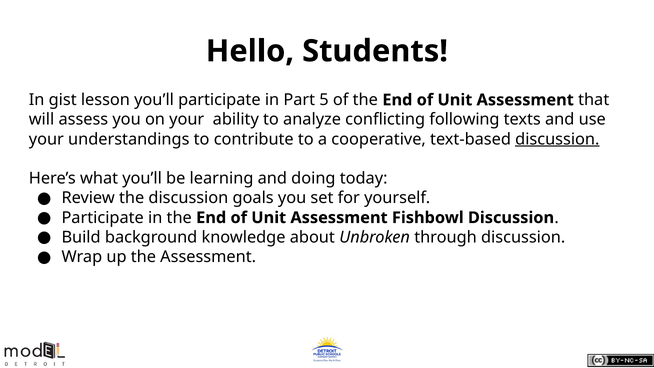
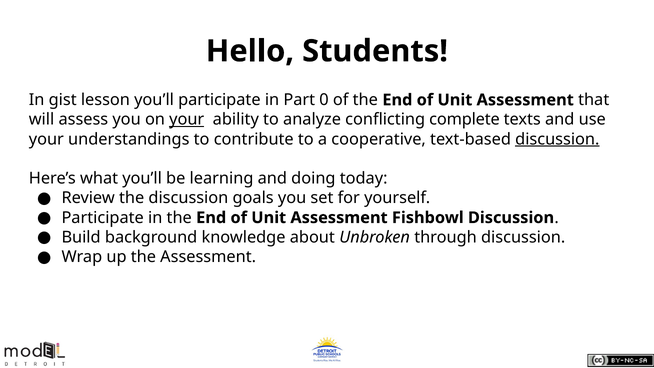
5: 5 -> 0 (324, 100)
your underline: none -> present (187, 120)
following: following -> complete (464, 120)
